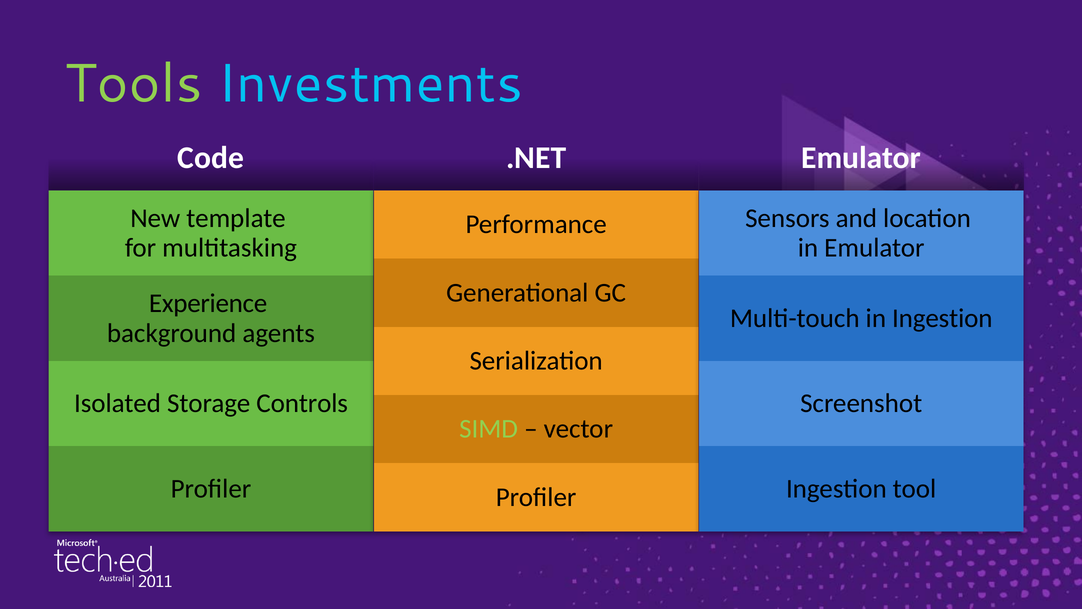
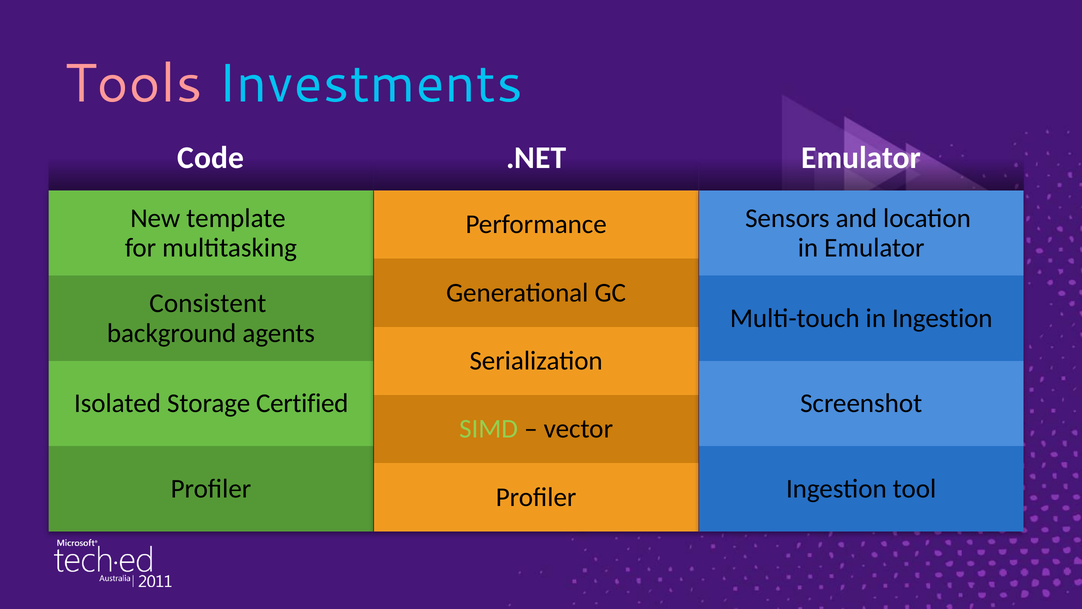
Tools colour: light green -> pink (134, 84)
Experience: Experience -> Consistent (208, 303)
Controls: Controls -> Certified (302, 403)
